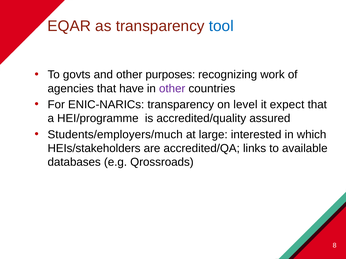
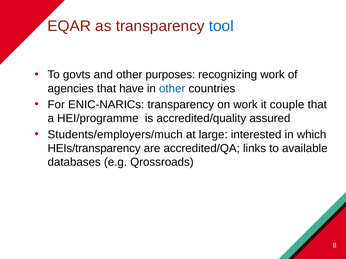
other colour: purple -> blue (172, 89)
on level: level -> work (246, 105)
expect: expect -> couple (287, 105)
HEIs/stakeholders: HEIs/stakeholders -> HEIs/transparency (94, 149)
